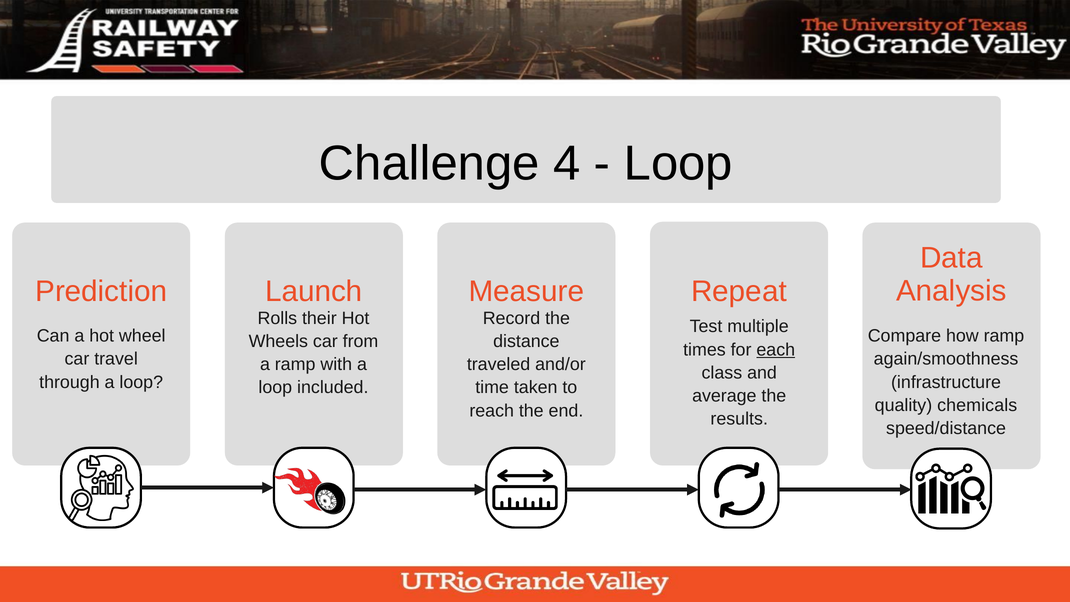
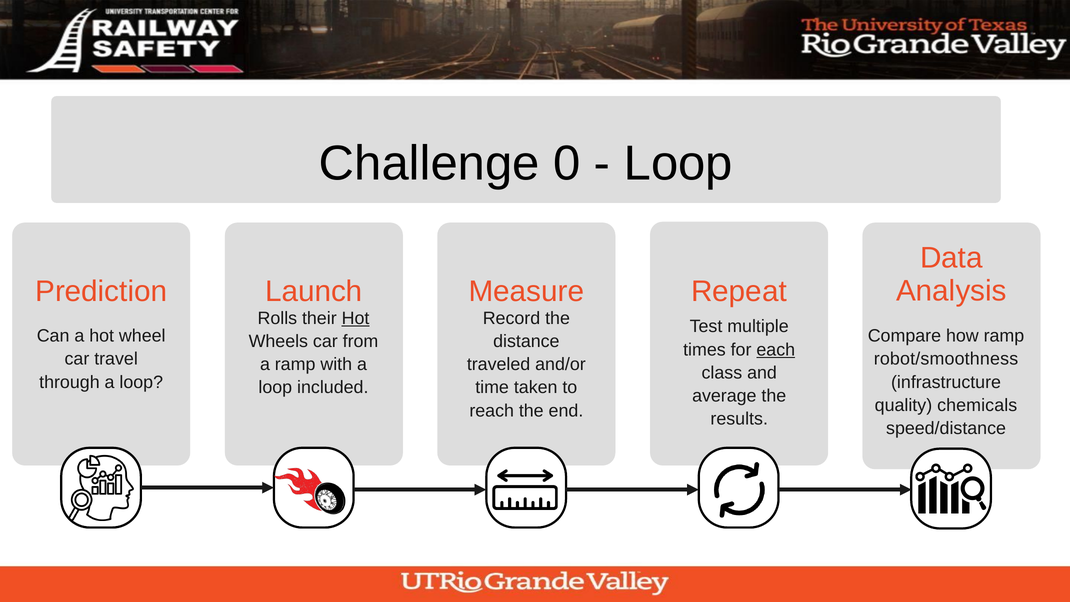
4: 4 -> 0 (567, 163)
Hot underline: none -> present (356, 318)
again/smoothness: again/smoothness -> robot/smoothness (946, 359)
